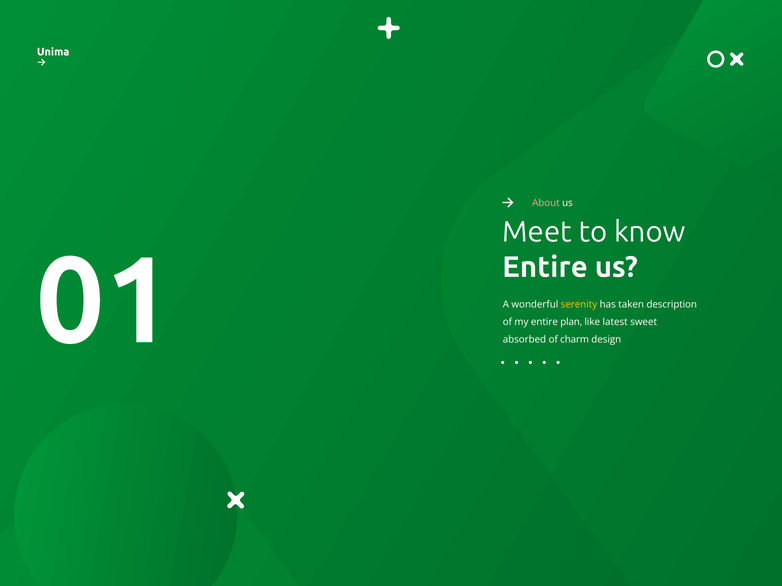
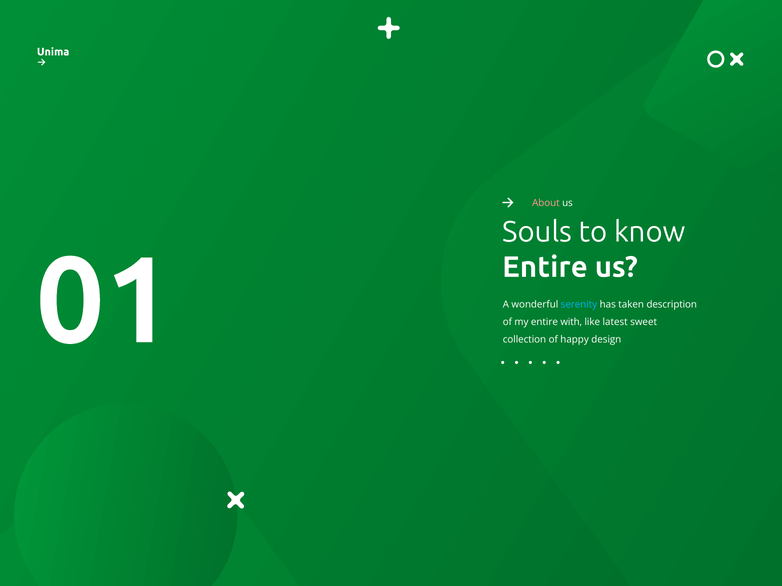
Meet: Meet -> Souls (537, 232)
serenity colour: yellow -> light blue (579, 305)
plan: plan -> with (571, 322)
absorbed: absorbed -> collection (524, 340)
charm: charm -> happy (575, 340)
